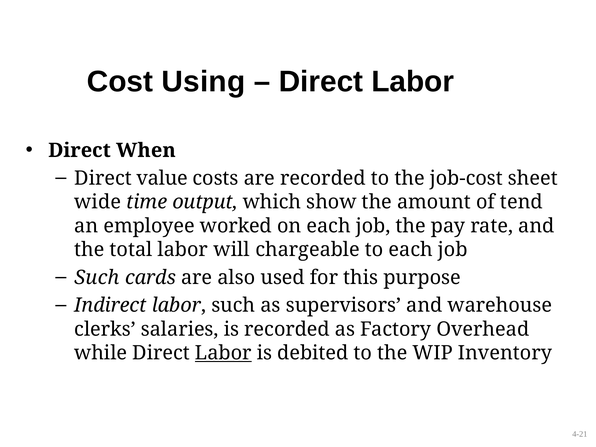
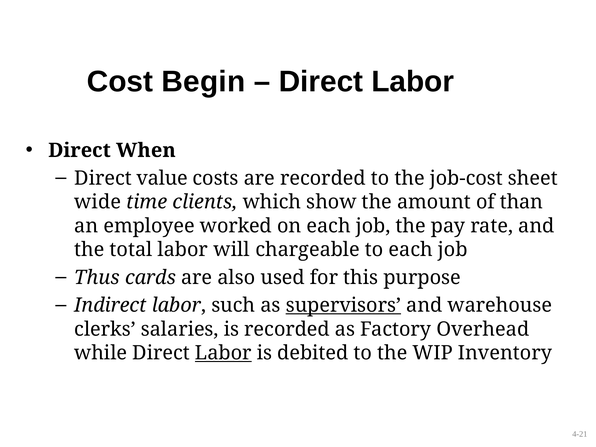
Using: Using -> Begin (203, 82)
output: output -> clients (205, 202)
tend: tend -> than (522, 202)
Such: Such -> Thus (97, 278)
supervisors underline: none -> present (343, 305)
